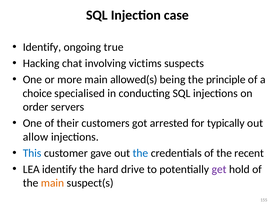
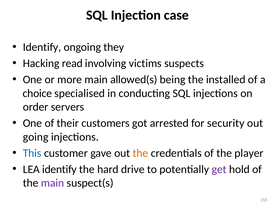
true: true -> they (114, 47)
chat: chat -> read (72, 63)
principle: principle -> installed (226, 80)
typically: typically -> security (226, 123)
allow: allow -> going (36, 137)
the colour: blue -> orange (140, 153)
recent: recent -> player (249, 153)
main colour: orange -> purple (53, 183)
